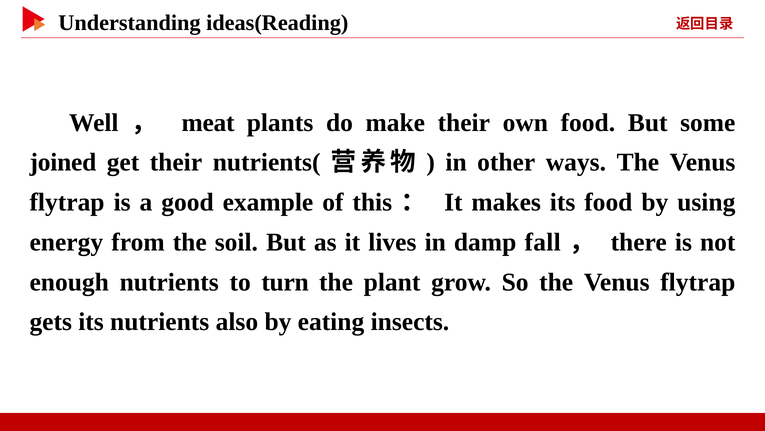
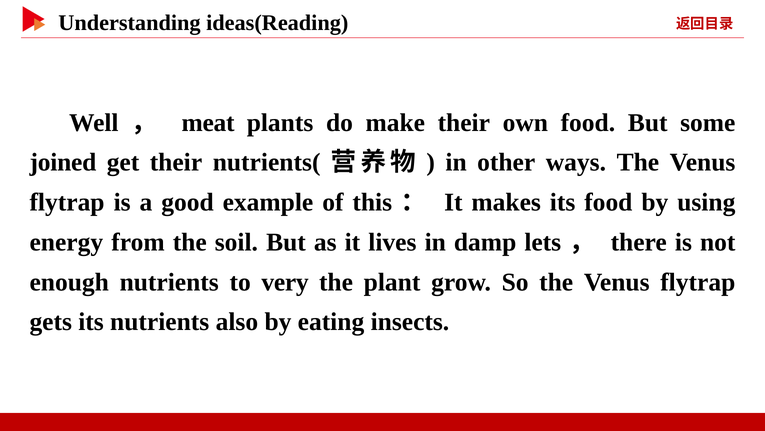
fall: fall -> lets (543, 242)
turn: turn -> very (285, 282)
